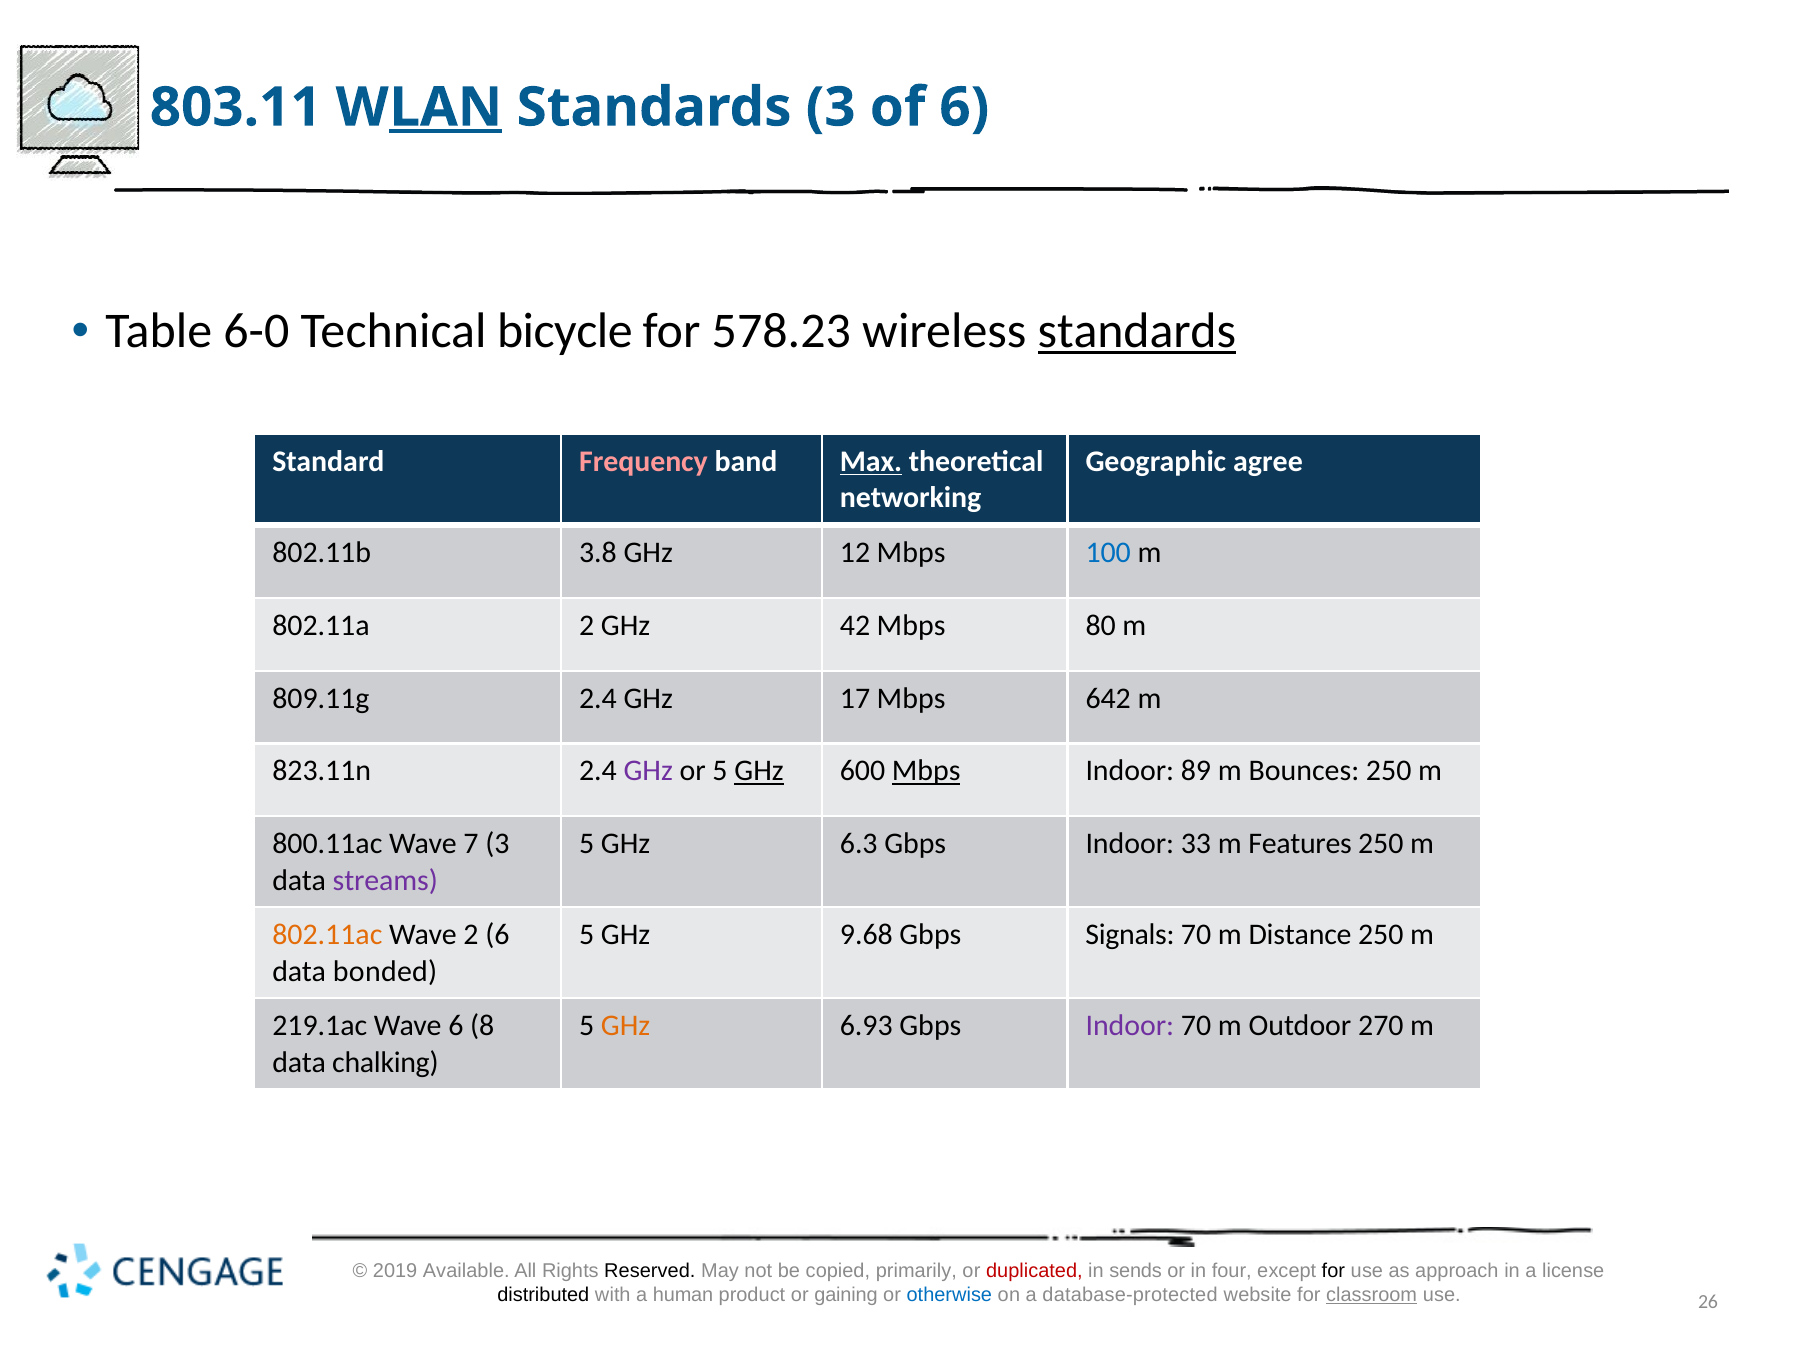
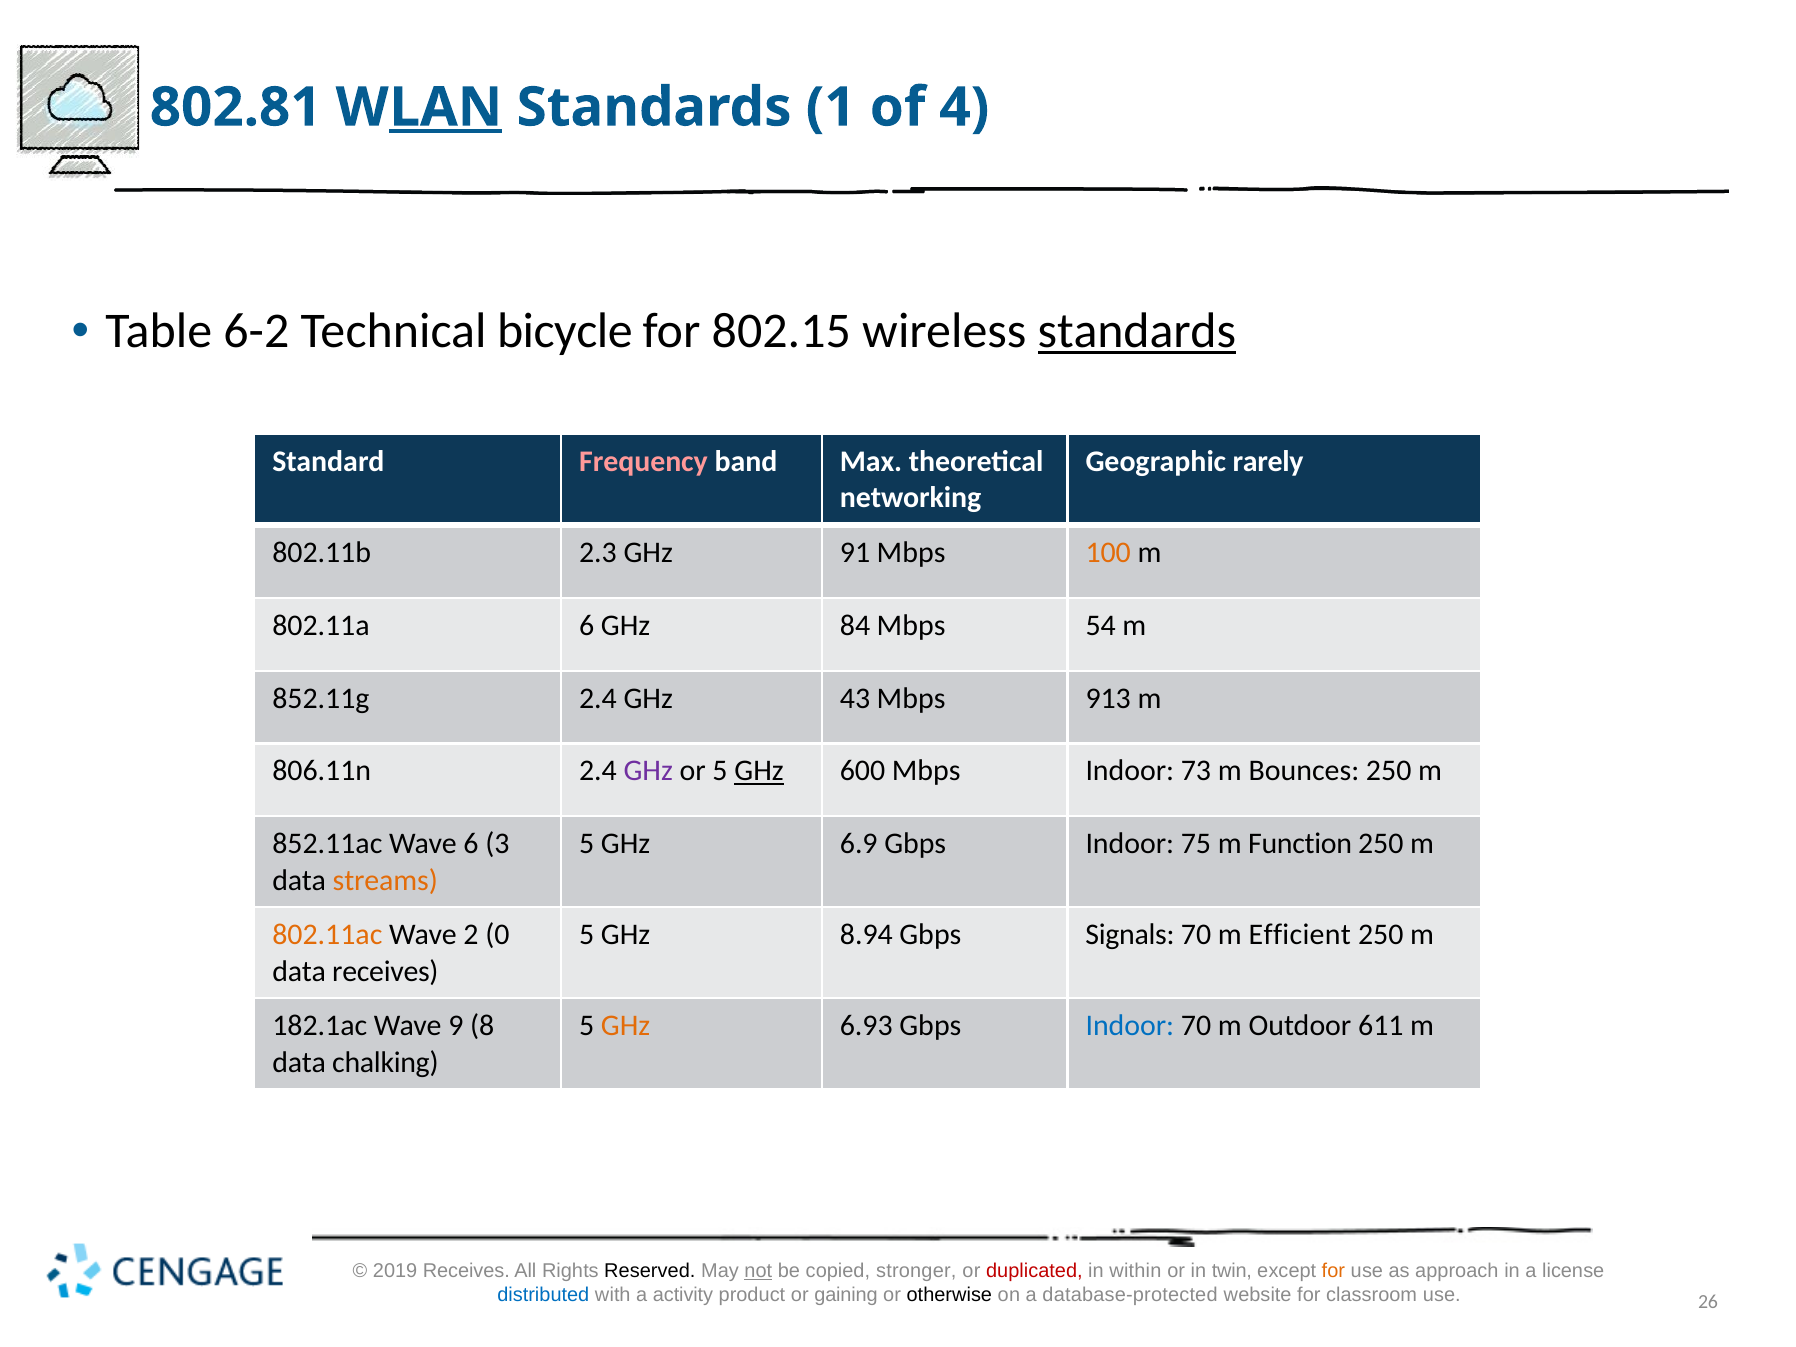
803.11: 803.11 -> 802.81 (236, 107)
Standards 3: 3 -> 1 (831, 107)
of 6: 6 -> 4 (964, 107)
6-0: 6-0 -> 6-2 (256, 331)
578.23: 578.23 -> 802.15 (781, 331)
Max underline: present -> none (871, 462)
agree: agree -> rarely (1268, 462)
3.8: 3.8 -> 2.3 (598, 553)
12: 12 -> 91 (855, 553)
100 colour: blue -> orange (1108, 553)
802.11a 2: 2 -> 6 (587, 625)
42: 42 -> 84 (855, 625)
80: 80 -> 54 (1101, 625)
809.11g: 809.11g -> 852.11g (321, 698)
17: 17 -> 43 (855, 698)
642: 642 -> 913 (1108, 698)
823.11n: 823.11n -> 806.11n (322, 771)
Mbps underline: present -> none (926, 771)
89: 89 -> 73 (1196, 771)
800.11ac: 800.11ac -> 852.11ac (327, 844)
Wave 7: 7 -> 6 (471, 844)
6.3: 6.3 -> 6.9 (859, 844)
33: 33 -> 75 (1196, 844)
Features: Features -> Function (1300, 844)
streams colour: purple -> orange (385, 880)
2 6: 6 -> 0 (497, 935)
9.68: 9.68 -> 8.94 (866, 935)
Distance: Distance -> Efficient (1300, 935)
data bonded: bonded -> receives (385, 971)
219.1ac: 219.1ac -> 182.1ac (320, 1026)
Wave 6: 6 -> 9 (456, 1026)
Indoor colour: purple -> blue (1130, 1026)
270: 270 -> 611 (1381, 1026)
2019 Available: Available -> Receives (466, 1271)
not underline: none -> present (758, 1271)
primarily: primarily -> stronger (916, 1271)
sends: sends -> within (1135, 1271)
four: four -> twin (1232, 1271)
for colour: black -> orange (1333, 1271)
distributed colour: black -> blue (543, 1295)
human: human -> activity (683, 1295)
otherwise colour: blue -> black (949, 1295)
classroom underline: present -> none (1372, 1295)
